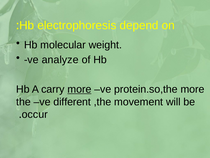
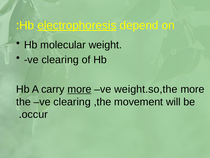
electrophoresis underline: none -> present (77, 25)
analyze: analyze -> clearing (60, 60)
protein.so,the: protein.so,the -> weight.so,the (146, 89)
the ve different: different -> clearing (72, 102)
